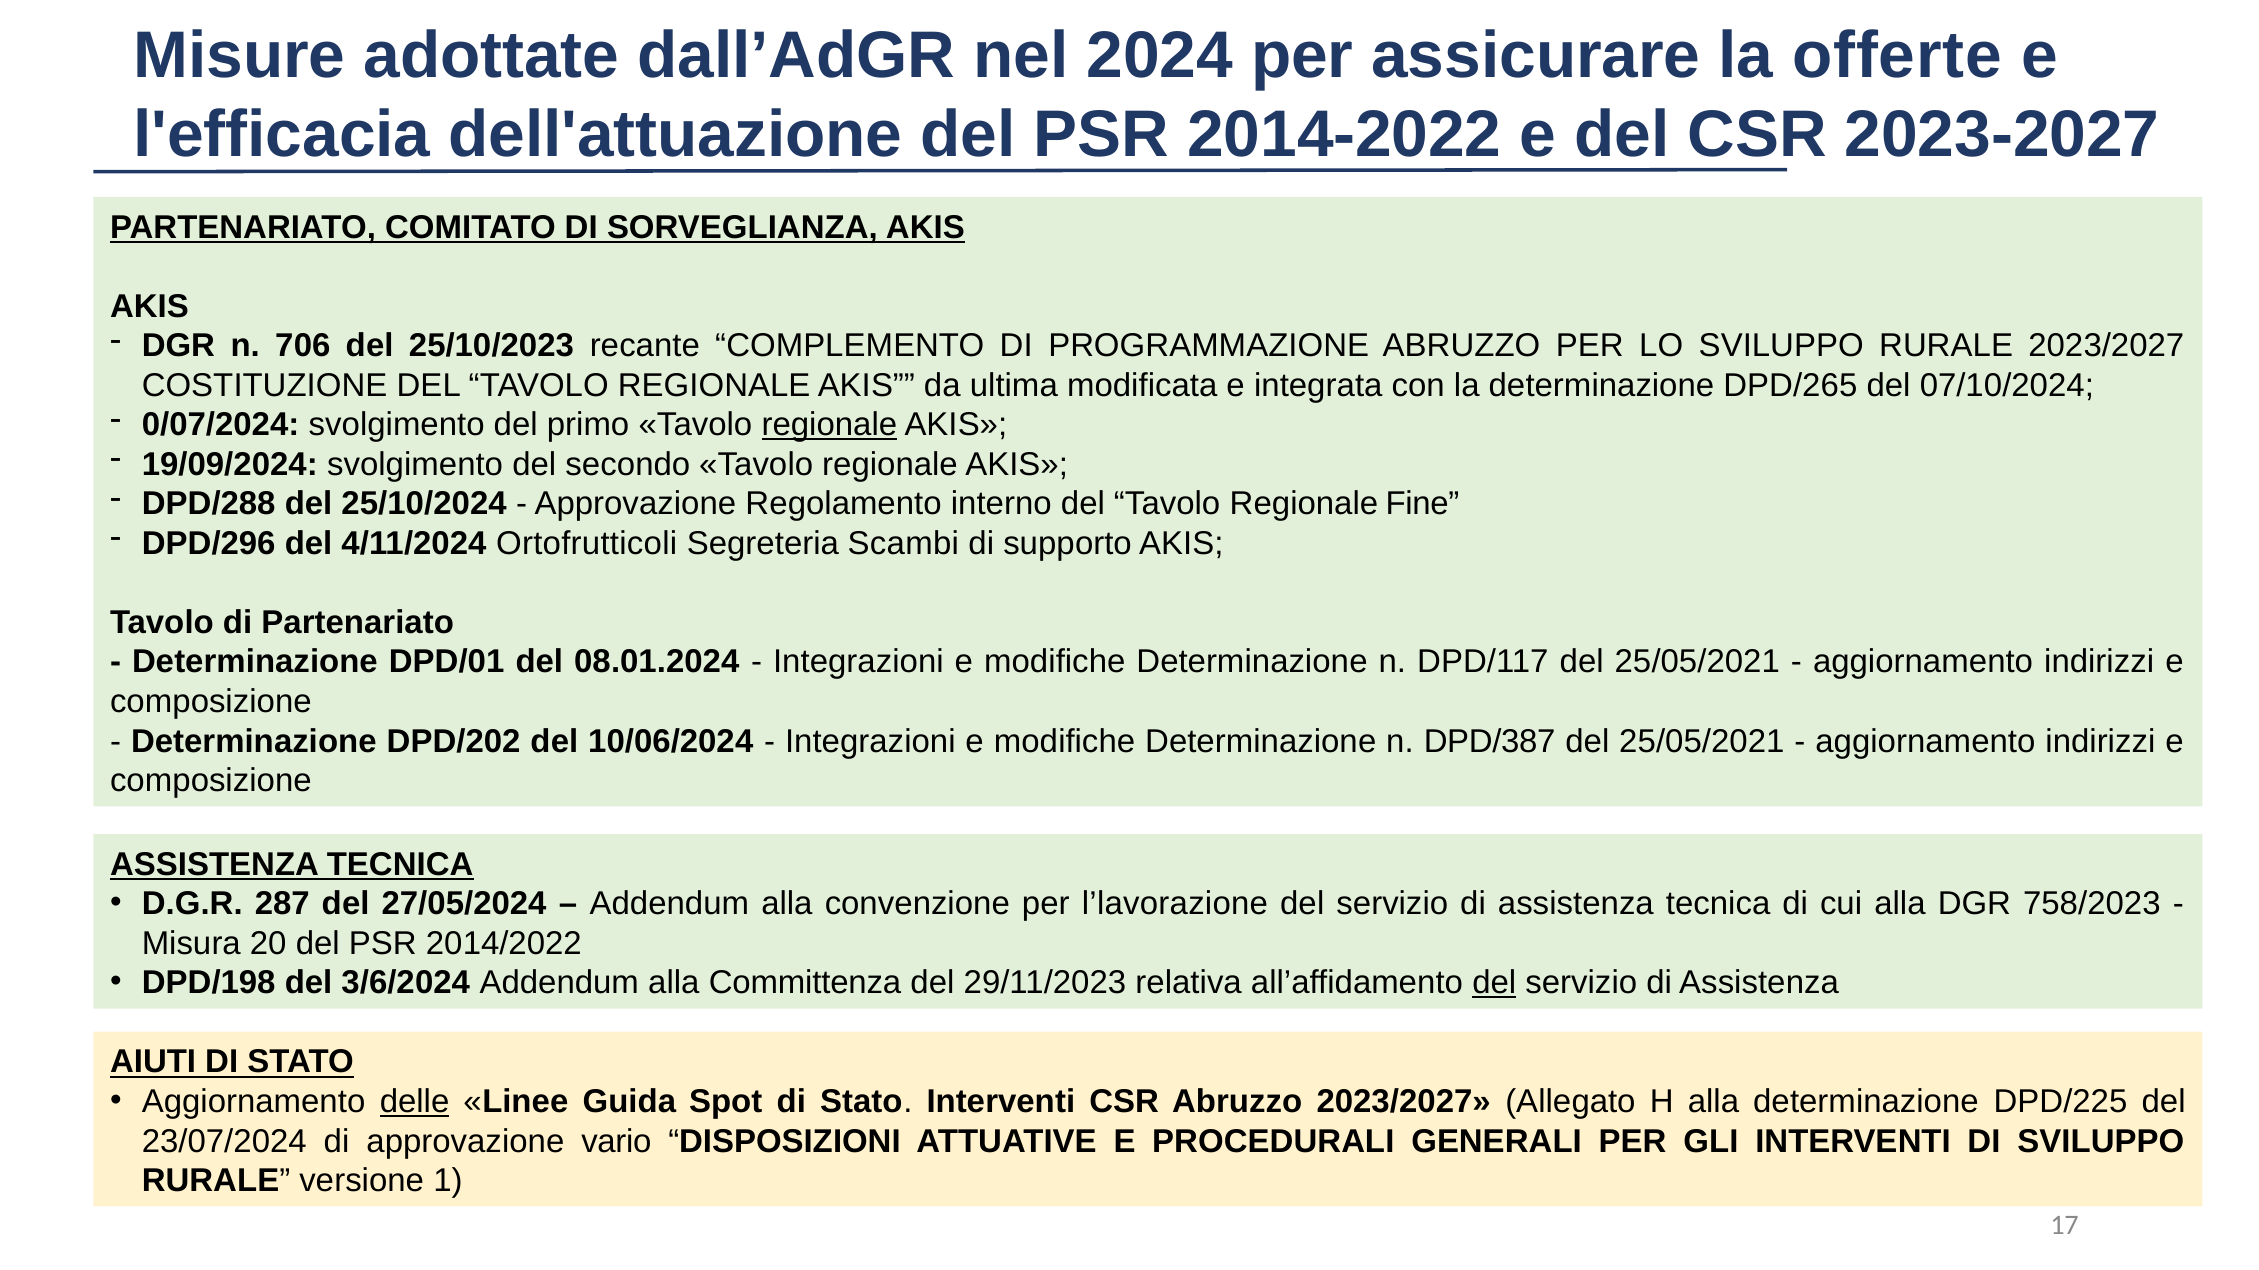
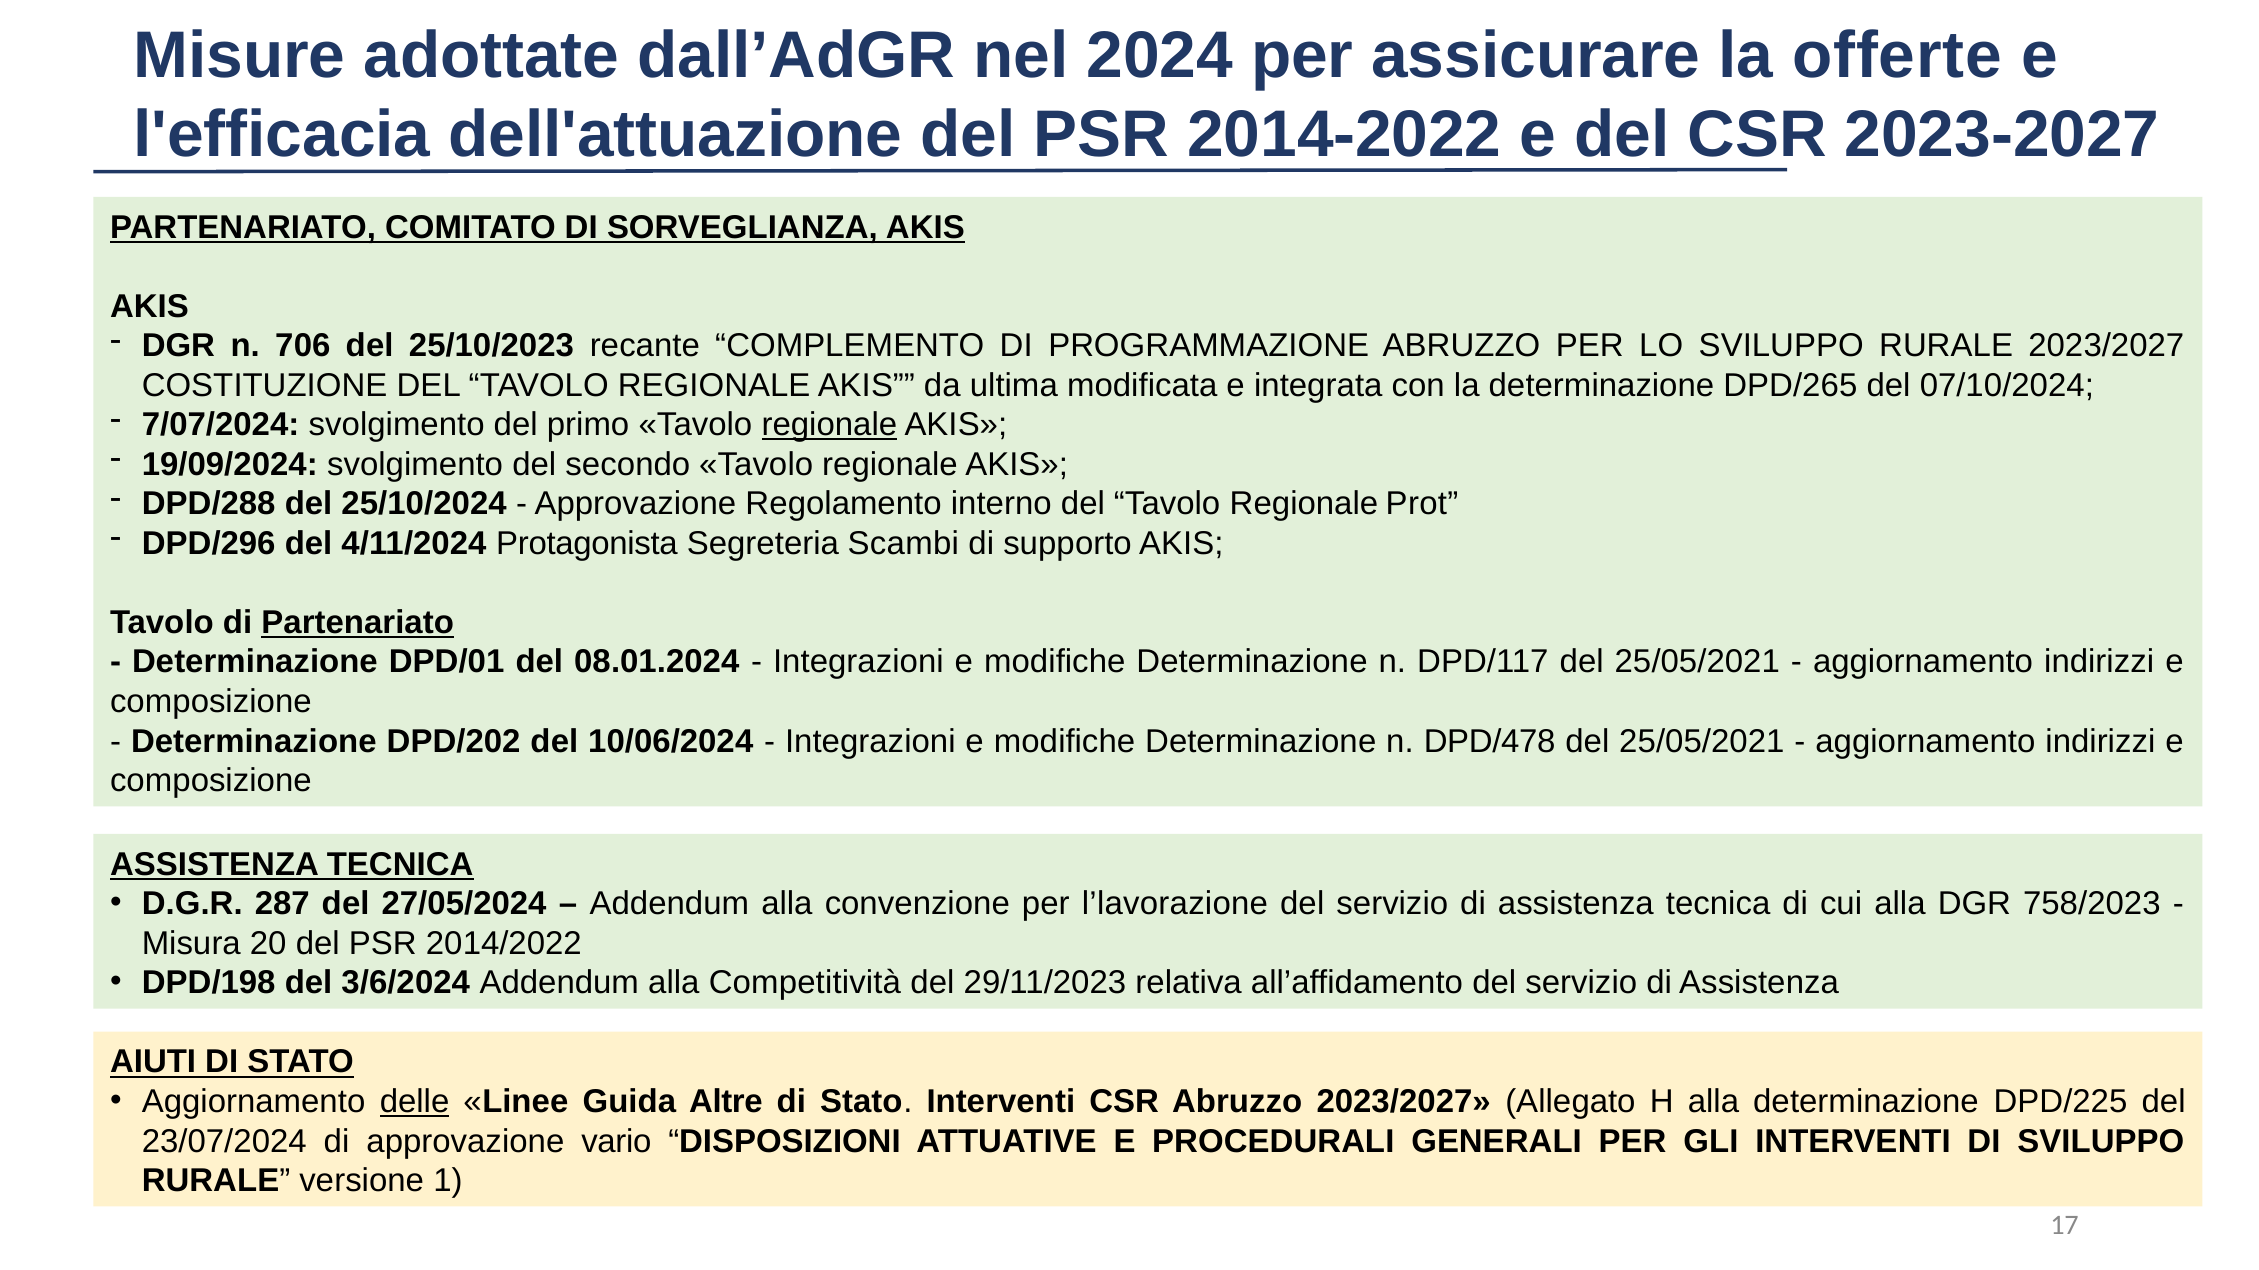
0/07/2024: 0/07/2024 -> 7/07/2024 (221, 425)
Fine: Fine -> Prot (1422, 504)
Ortofrutticoli: Ortofrutticoli -> Protagonista (587, 544)
Partenariato underline: none -> present (358, 623)
DPD/387: DPD/387 -> DPD/478 (1490, 742)
Committenza: Committenza -> Competitività (805, 983)
del underline: present -> none (1494, 983)
Spot: Spot -> Altre (726, 1102)
